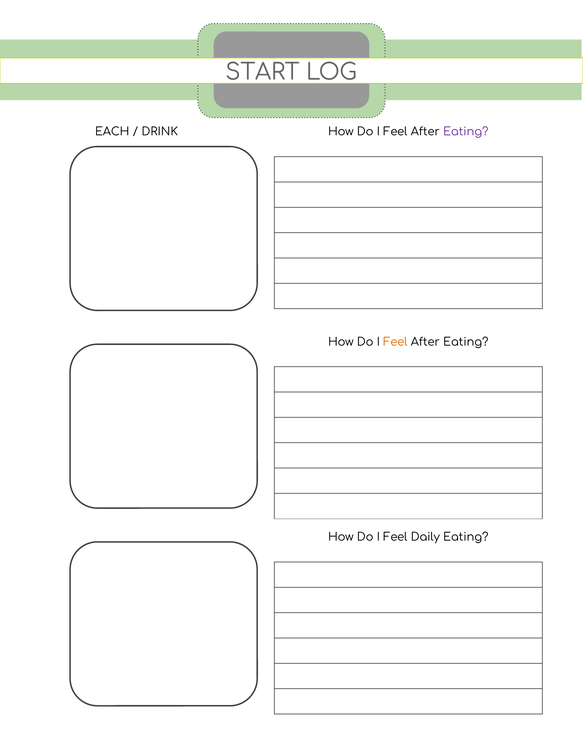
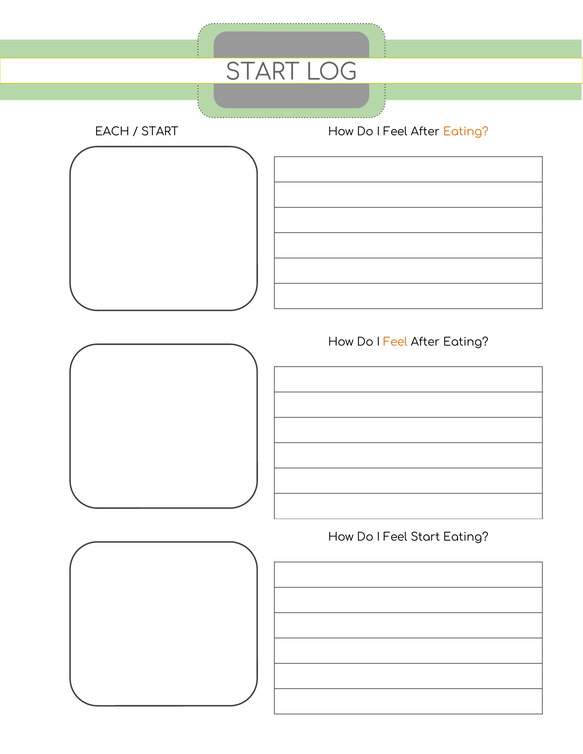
DRINK: DRINK -> START (160, 132)
Eating colour: purple -> orange (466, 132)
Feel Daily: Daily -> Start (425, 537)
